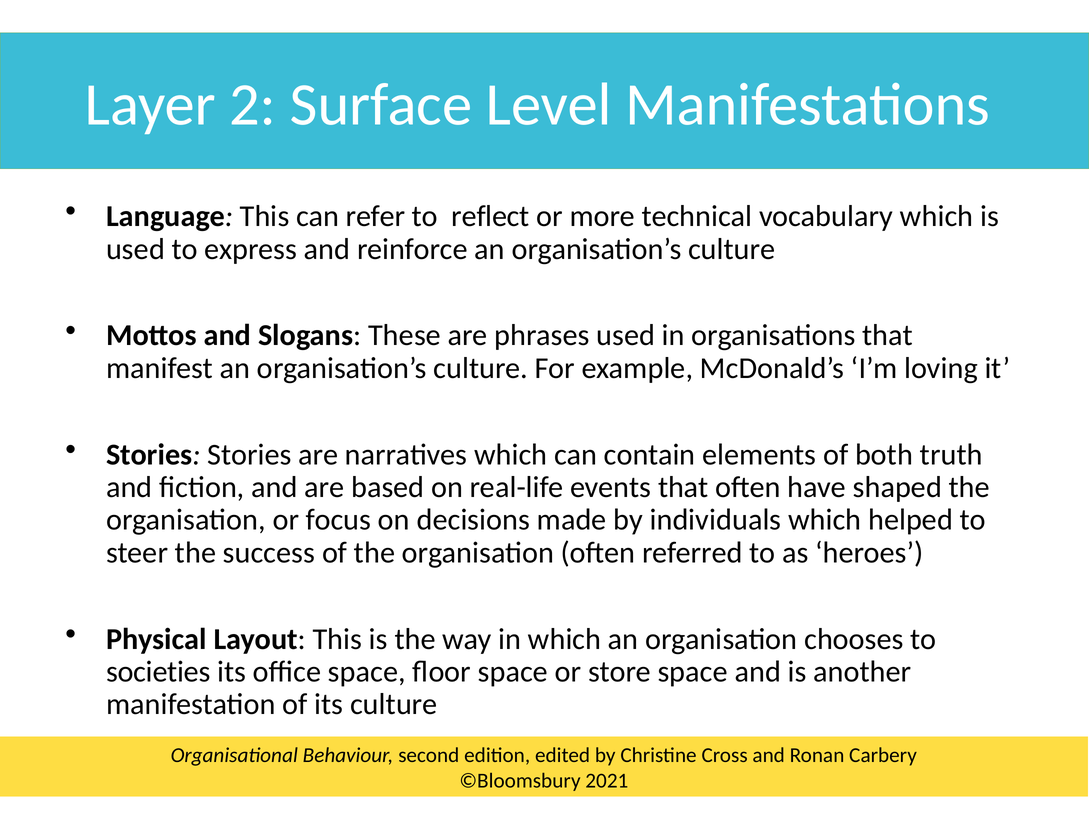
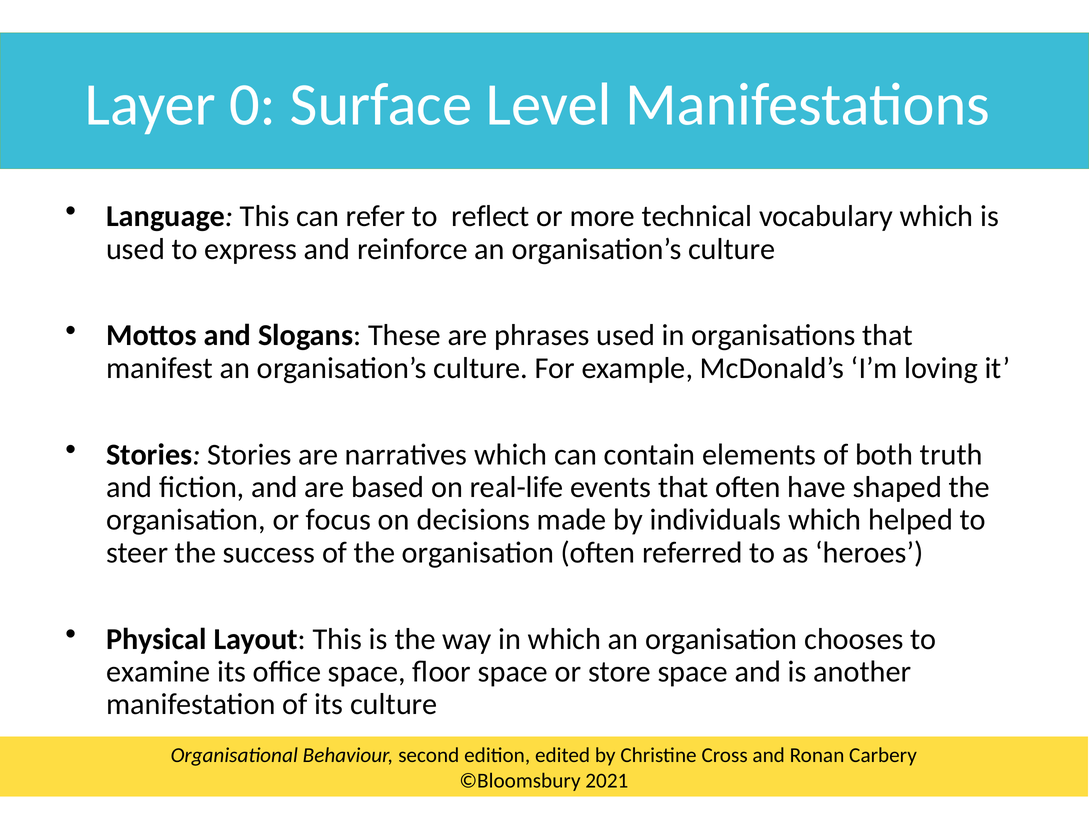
2: 2 -> 0 (253, 105)
societies: societies -> examine (158, 671)
